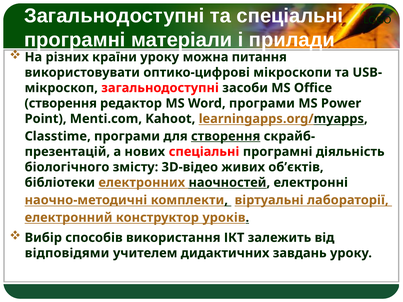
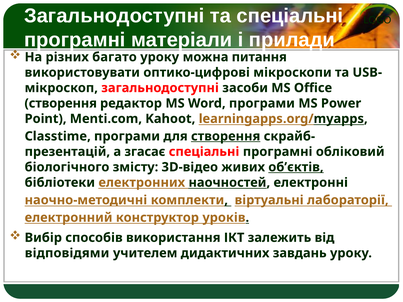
країни: країни -> багато (114, 57)
нових: нових -> згасає (145, 152)
діяльність: діяльність -> обліковий (350, 152)
об’єктів underline: none -> present (296, 167)
